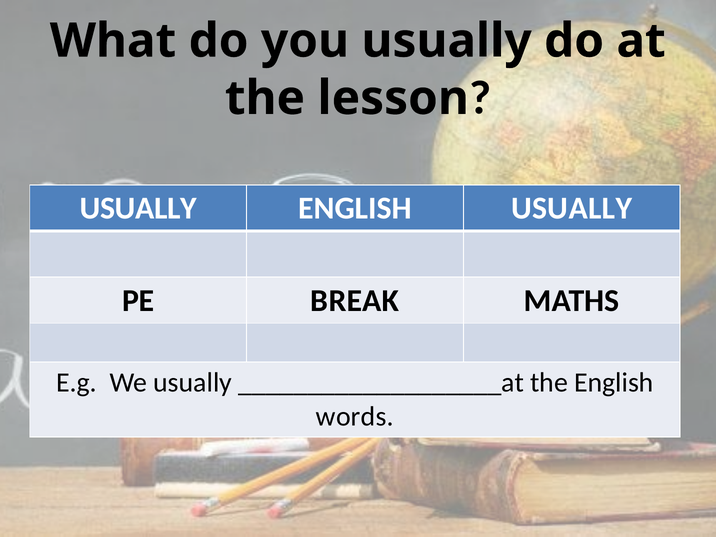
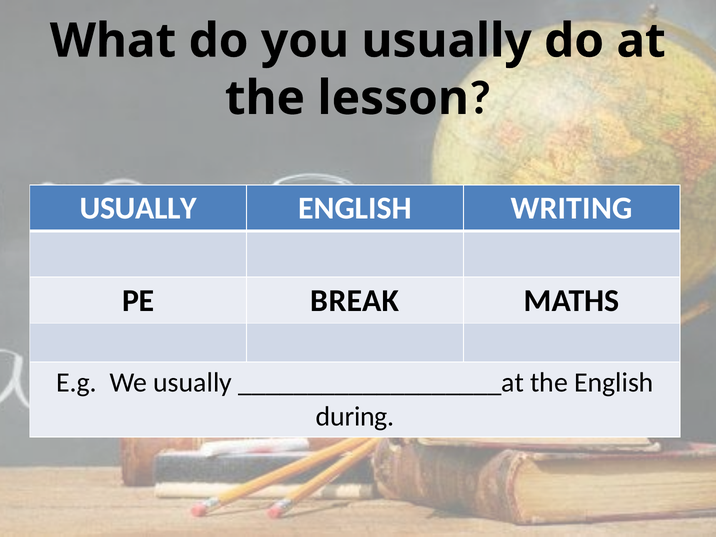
ENGLISH USUALLY: USUALLY -> WRITING (572, 208)
words: words -> during (355, 417)
